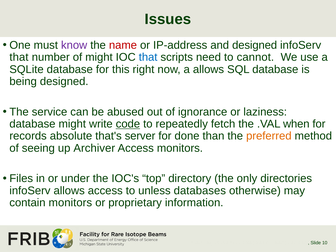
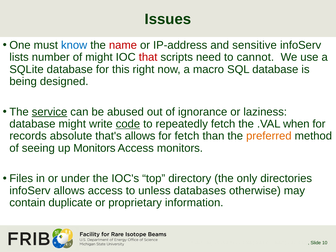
know colour: purple -> blue (74, 45)
and designed: designed -> sensitive (255, 45)
that: that -> lists (19, 57)
that colour: blue -> red (148, 57)
a allows: allows -> macro (208, 69)
service underline: none -> present (50, 112)
that's server: server -> allows (140, 136)
for done: done -> fetch (187, 136)
up Archiver: Archiver -> Monitors (94, 148)
contain monitors: monitors -> duplicate (70, 203)
